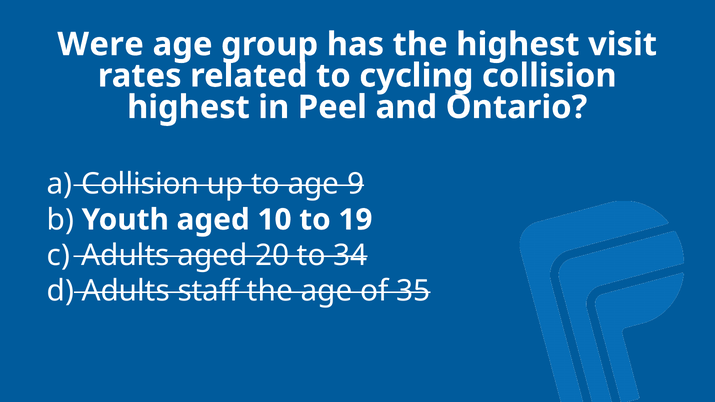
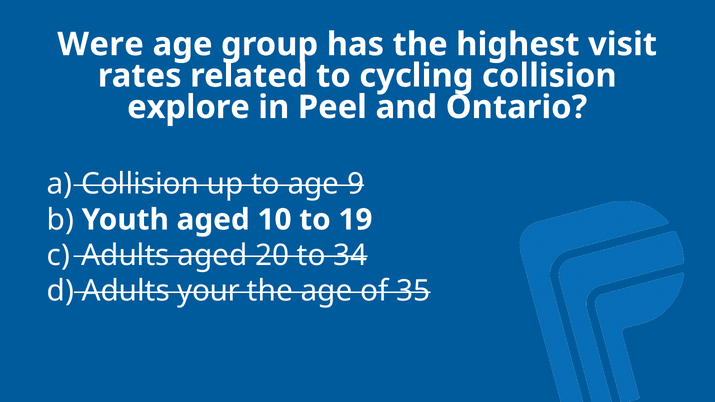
highest: highest -> explore (188, 107)
staff: staff -> your (209, 291)
